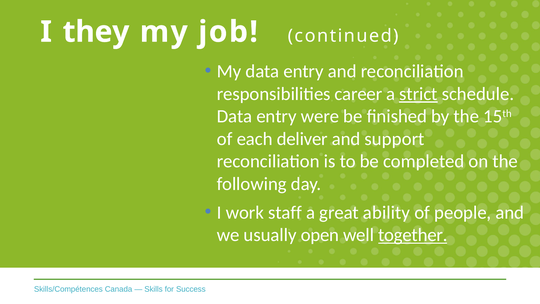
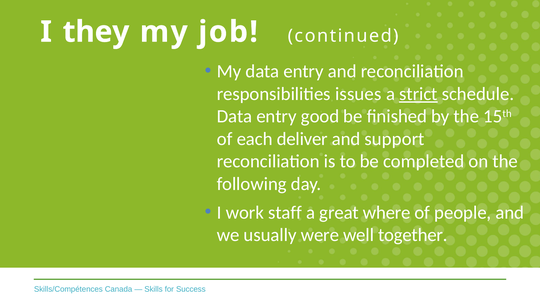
career: career -> issues (358, 94)
were: were -> good (320, 116)
ability: ability -> where (387, 212)
open: open -> were (320, 235)
together underline: present -> none (413, 235)
